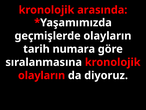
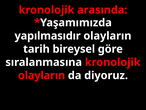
geçmişlerde: geçmişlerde -> yapılmasıdır (48, 36)
numara: numara -> bireysel (74, 49)
